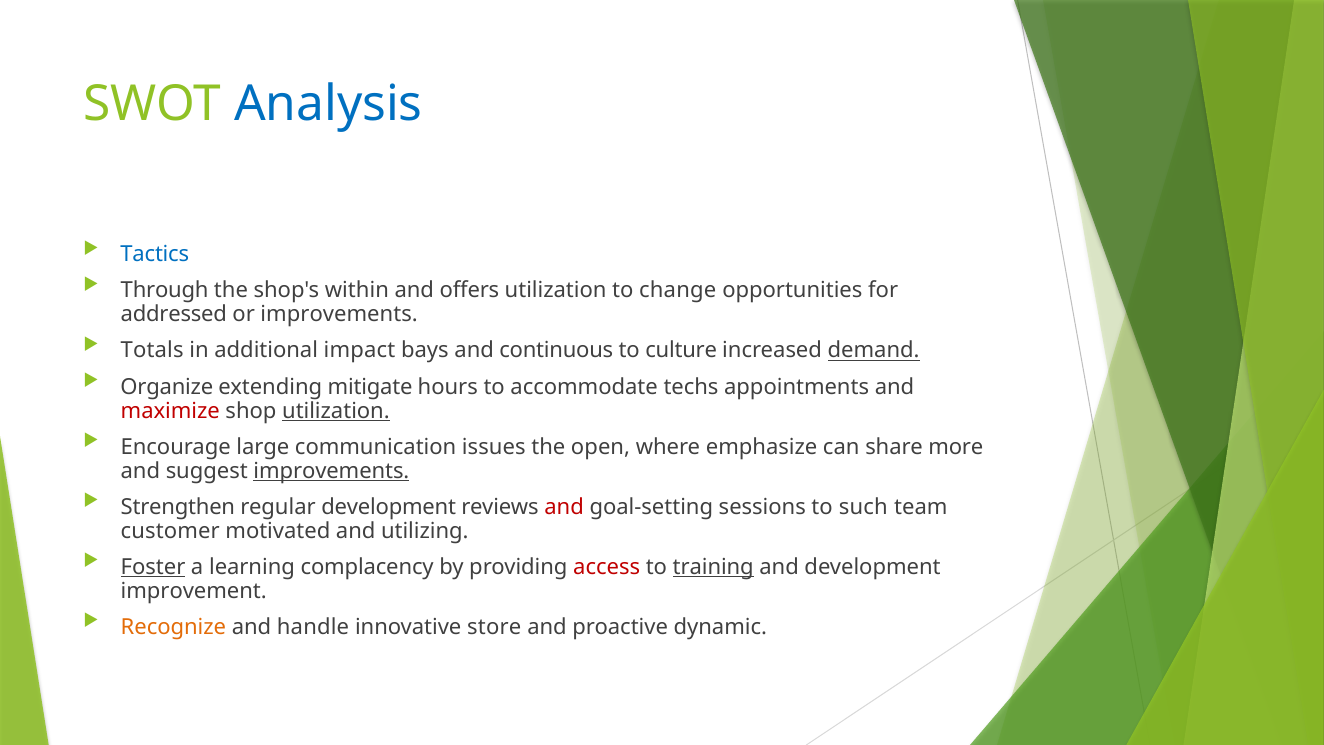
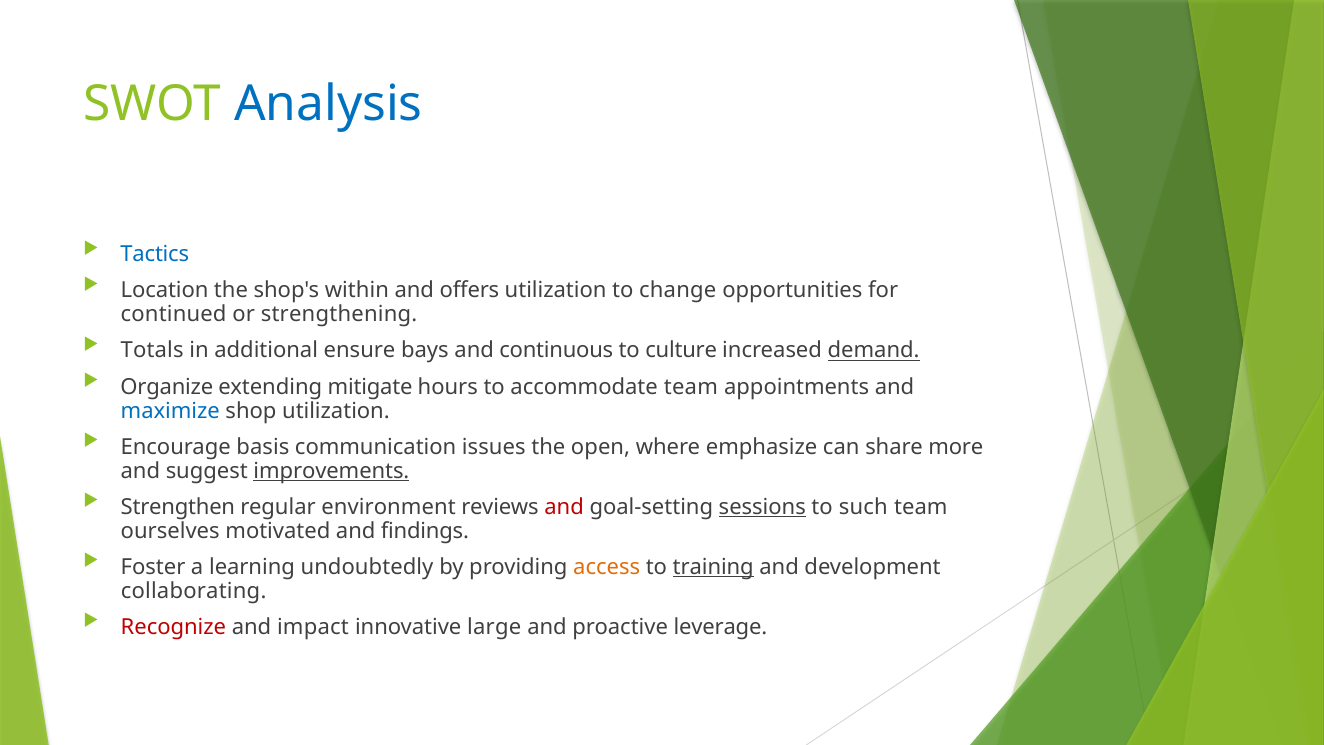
Through: Through -> Location (165, 291)
addressed: addressed -> continued (174, 314)
or improvements: improvements -> strengthening (339, 314)
impact: impact -> ensure (360, 351)
accommodate techs: techs -> team (691, 387)
maximize colour: red -> blue (170, 411)
utilization underline: present -> none (336, 411)
large: large -> basis (263, 447)
regular development: development -> environment (389, 507)
sessions underline: none -> present (762, 507)
customer: customer -> ourselves (170, 531)
utilizing: utilizing -> findings (425, 531)
Foster underline: present -> none (153, 567)
complacency: complacency -> undoubtedly (367, 567)
access colour: red -> orange (607, 567)
improvement: improvement -> collaborating (194, 591)
Recognize colour: orange -> red (173, 627)
handle: handle -> impact (313, 627)
store: store -> large (494, 627)
dynamic: dynamic -> leverage (720, 627)
